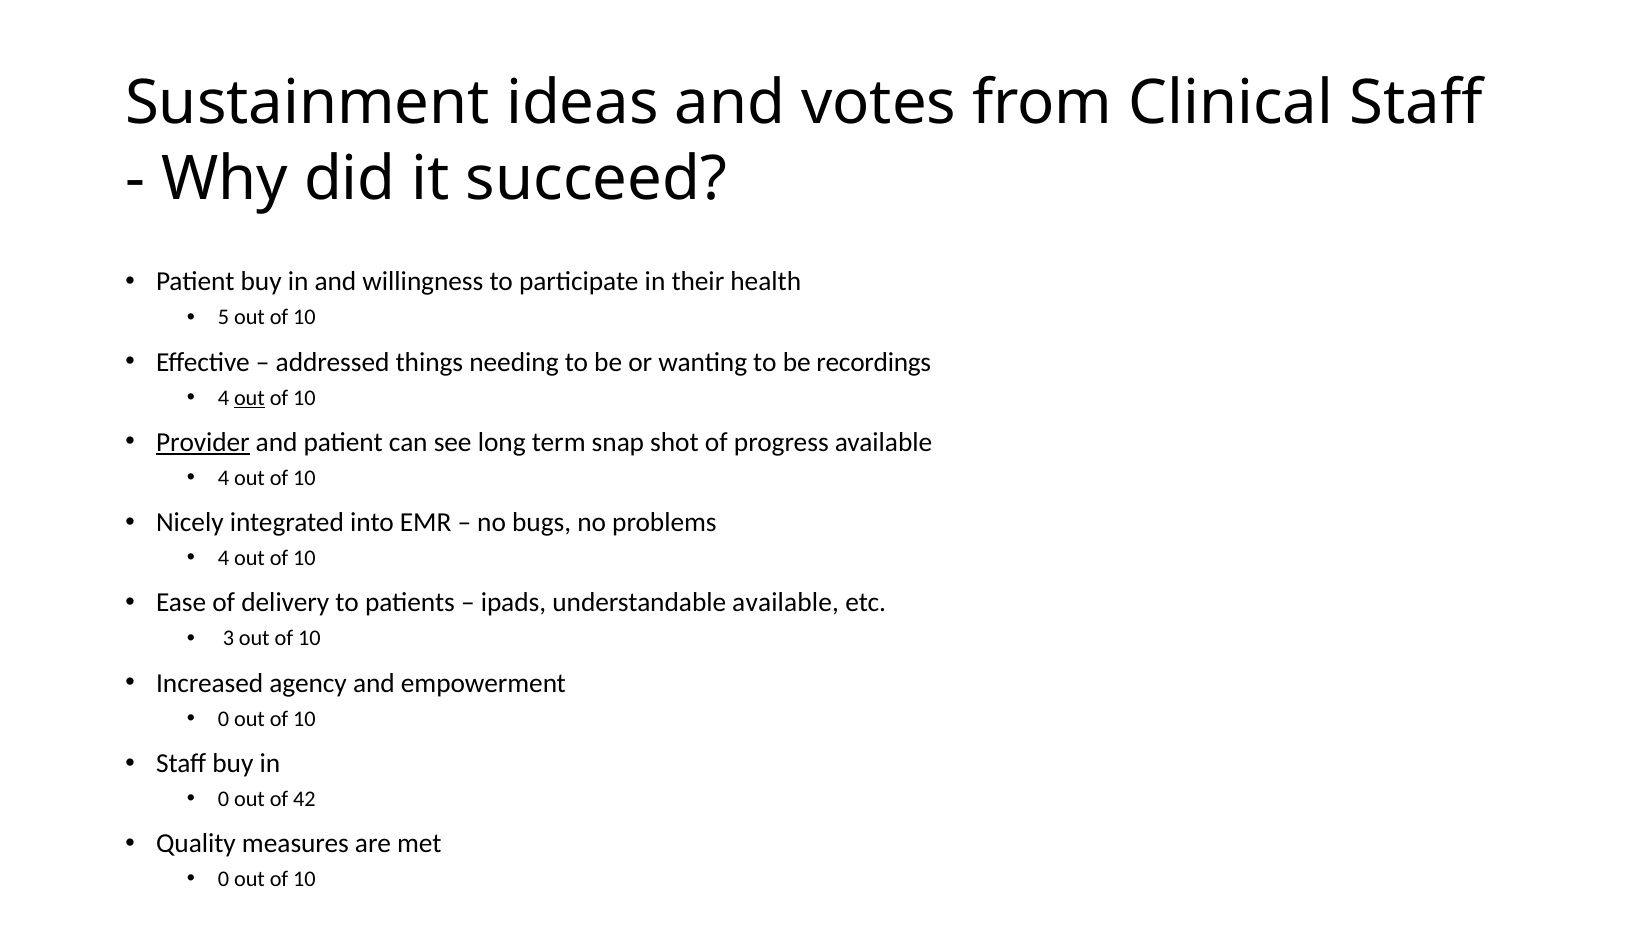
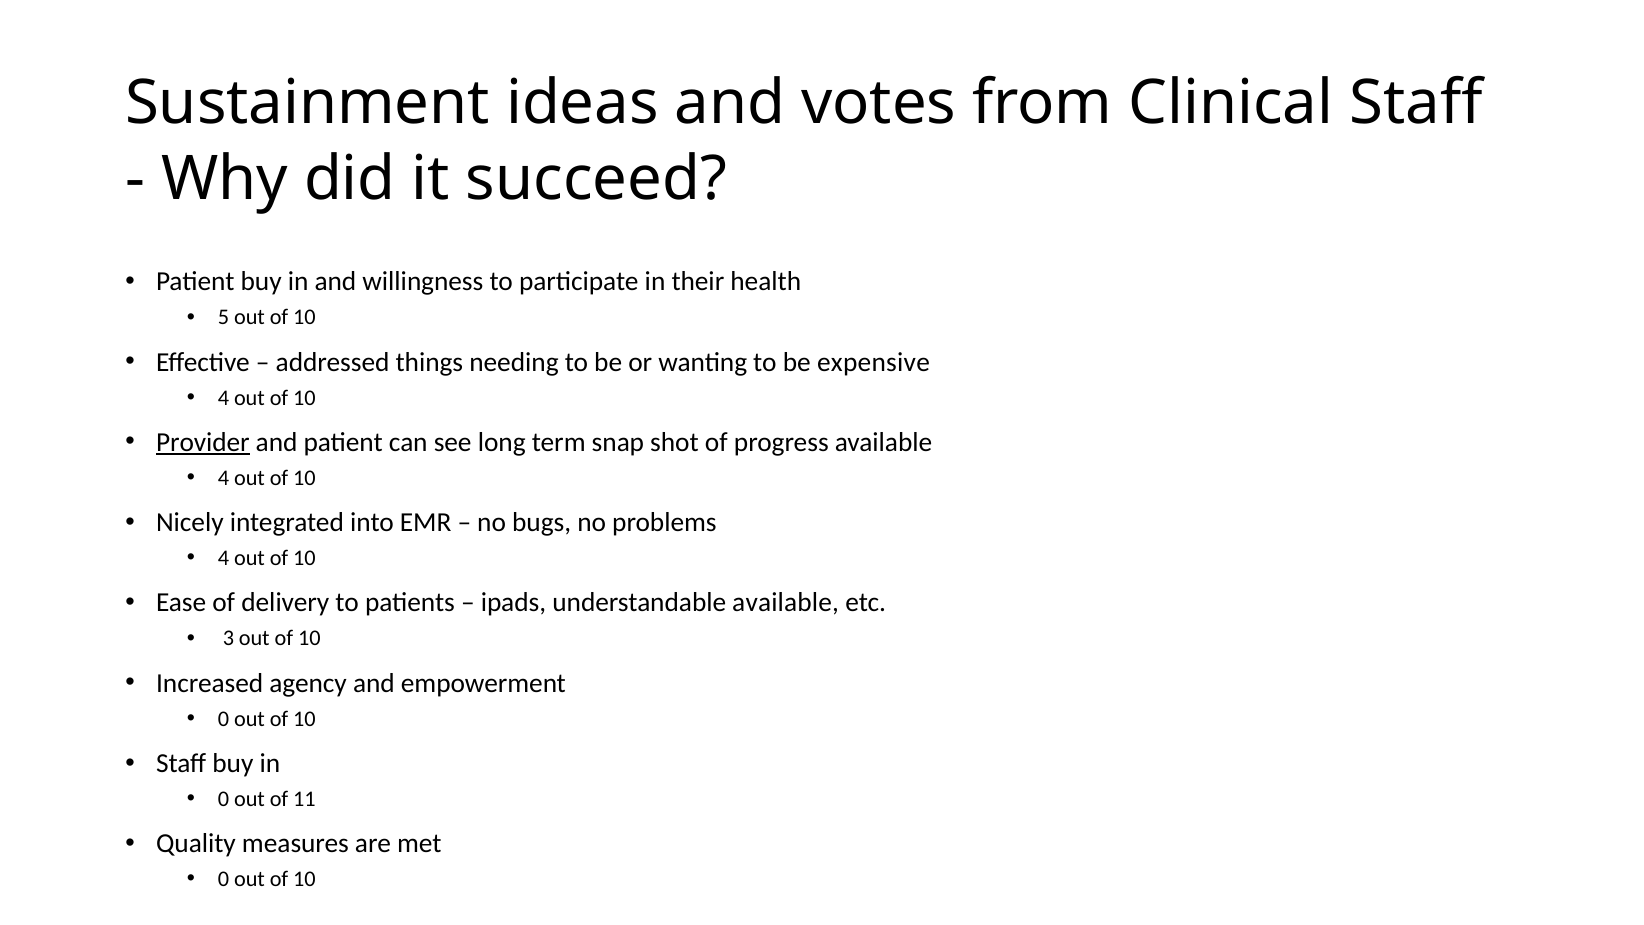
recordings: recordings -> expensive (873, 362)
out underline: present -> none (249, 398)
42: 42 -> 11 (304, 799)
